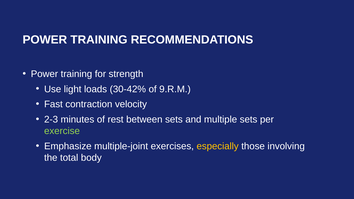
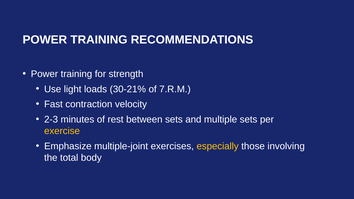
30-42%: 30-42% -> 30-21% (128, 89)
9.R.M: 9.R.M -> 7.R.M (175, 89)
exercise colour: light green -> yellow (62, 131)
